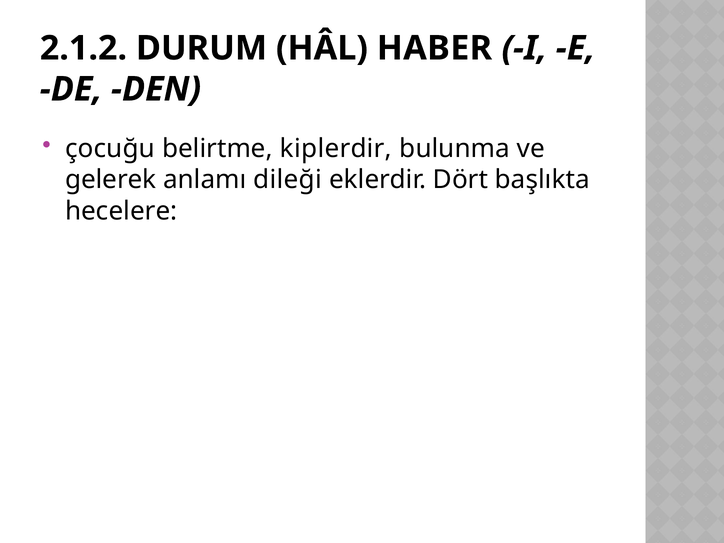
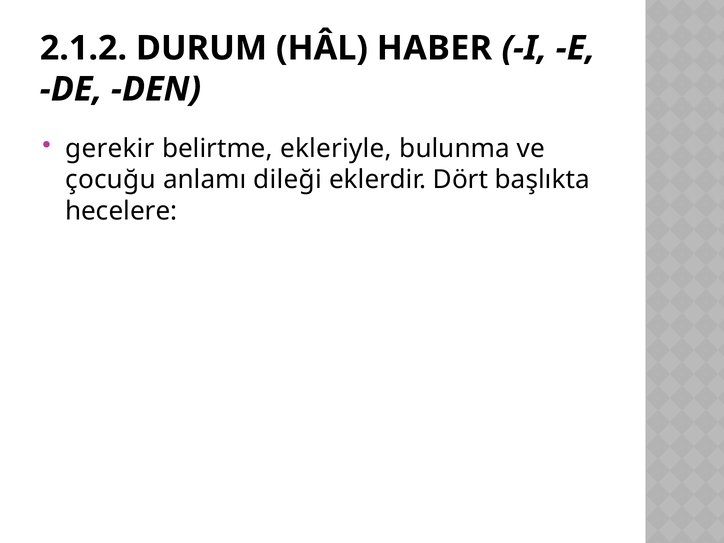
çocuğu: çocuğu -> gerekir (110, 149)
kiplerdir: kiplerdir -> ekleriyle (336, 149)
gelerek: gelerek -> çocuğu (111, 180)
